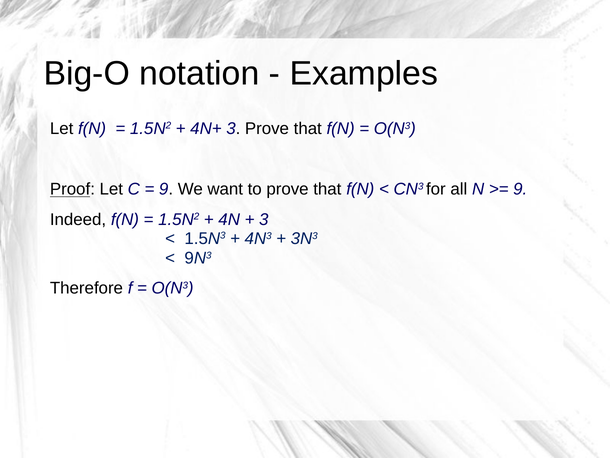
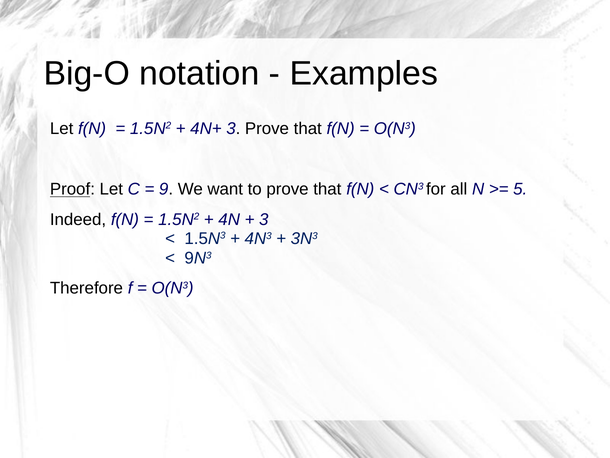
9: 9 -> 5 (520, 189)
